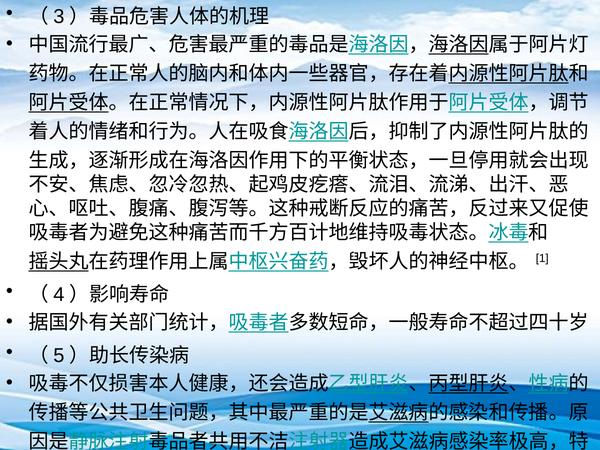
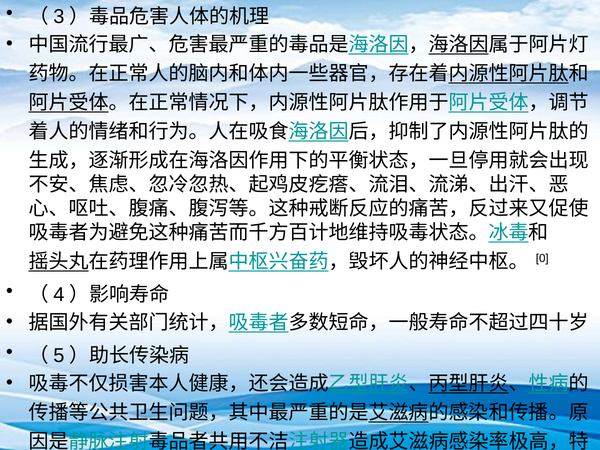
1: 1 -> 0 (542, 258)
